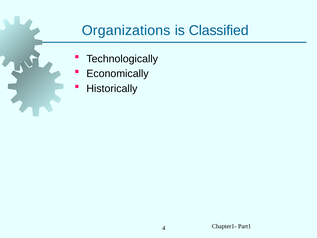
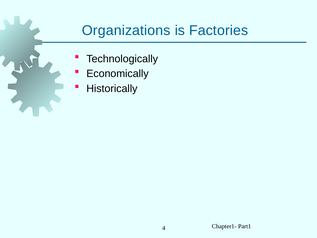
Classified: Classified -> Factories (219, 31)
